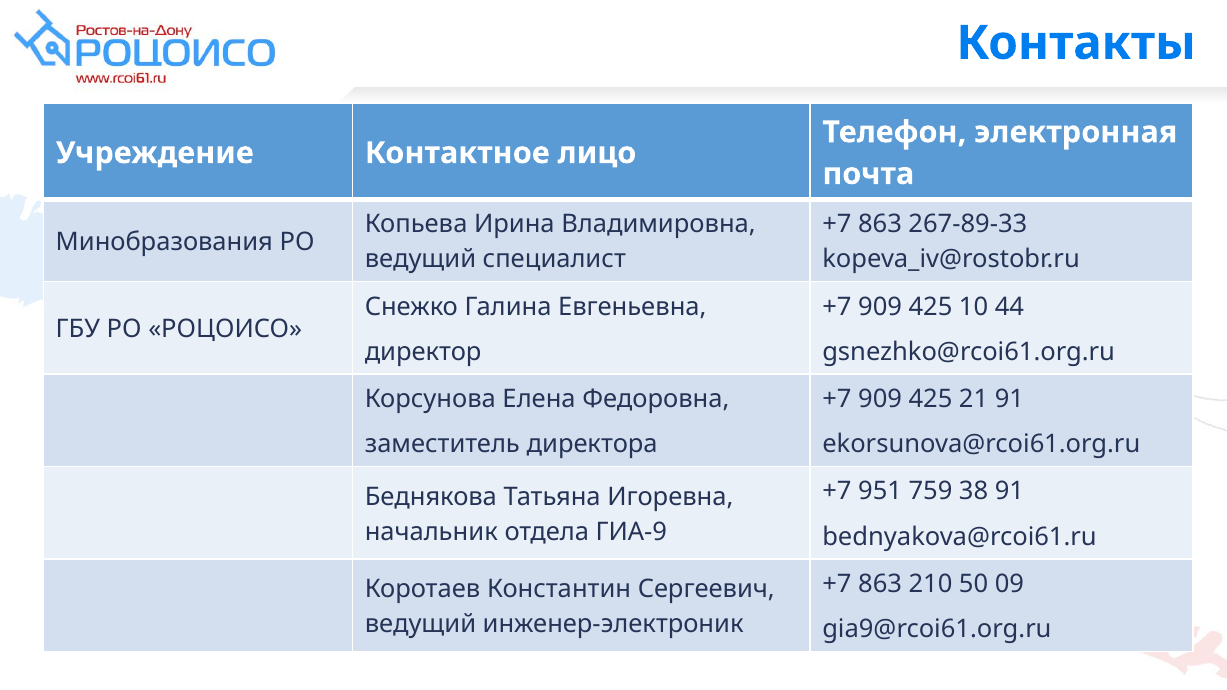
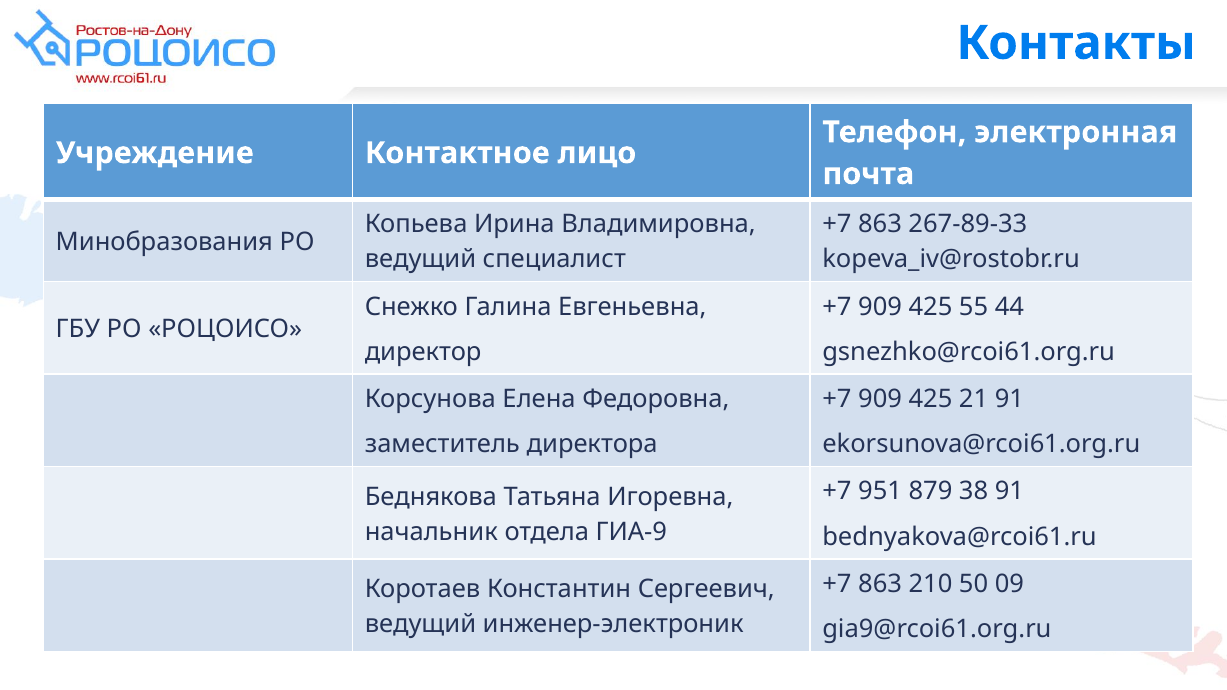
10: 10 -> 55 (974, 307)
759: 759 -> 879 (930, 492)
